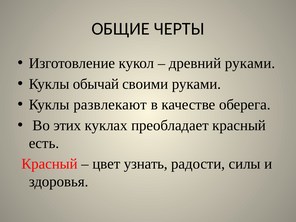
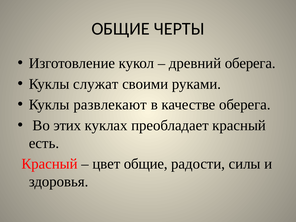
древний руками: руками -> оберега (250, 63)
обычай: обычай -> служат (96, 84)
цвет узнать: узнать -> общие (146, 164)
